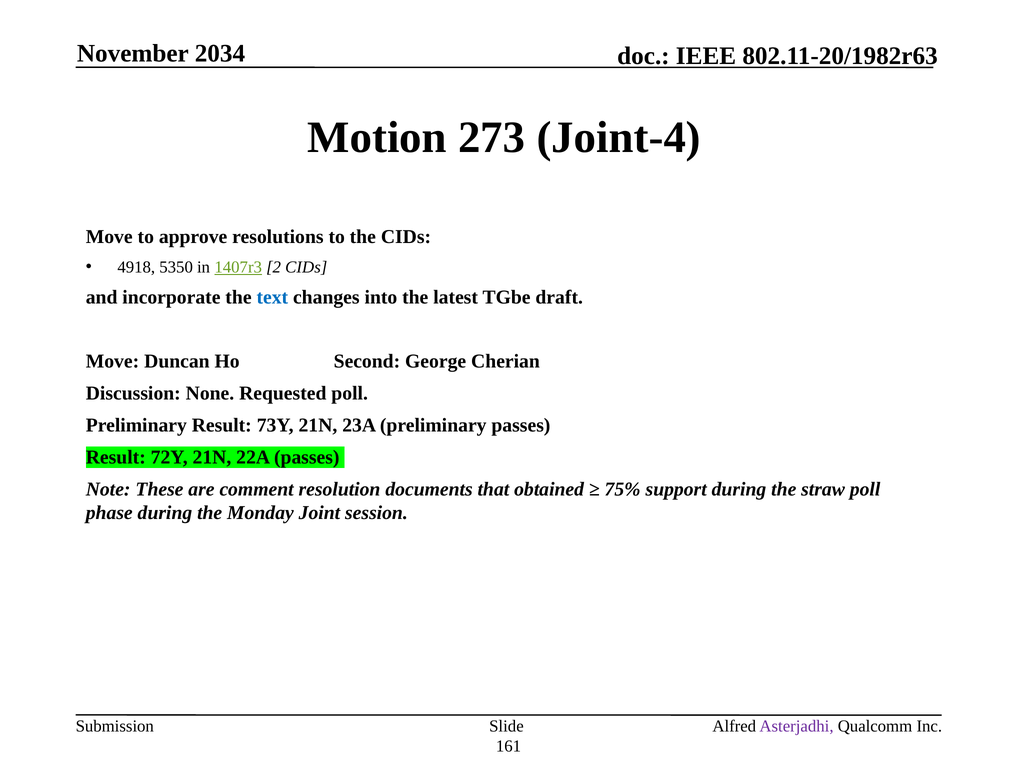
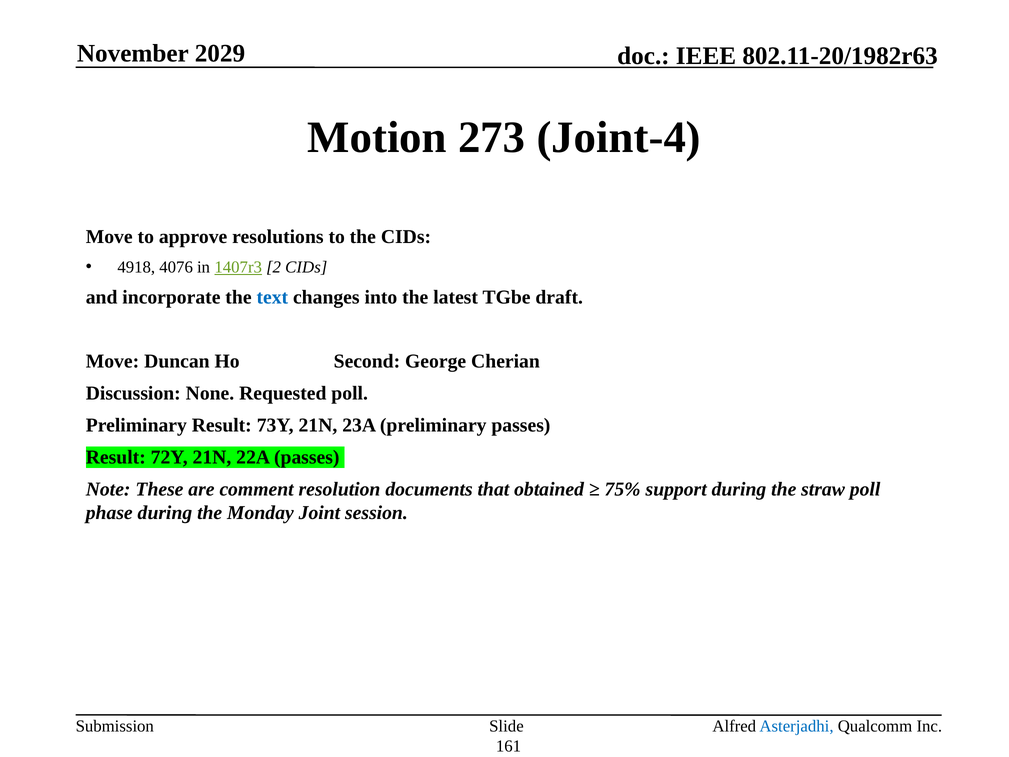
2034: 2034 -> 2029 (220, 53)
5350: 5350 -> 4076 (176, 267)
Asterjadhi colour: purple -> blue (797, 726)
